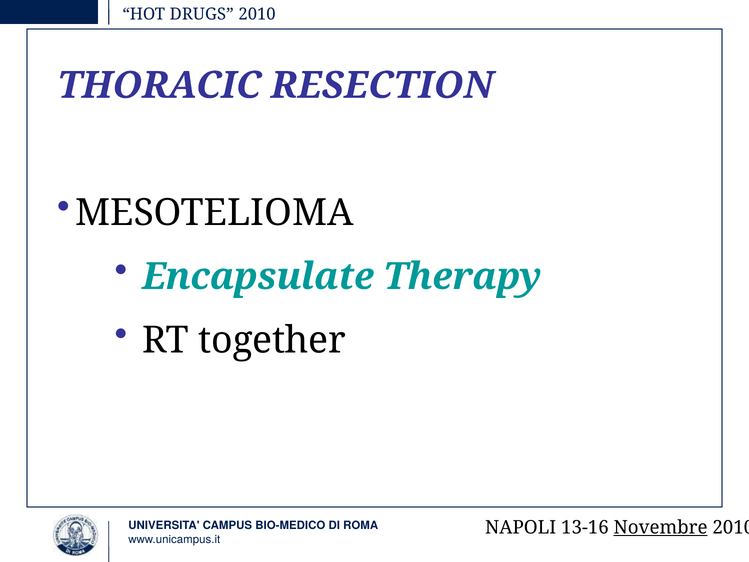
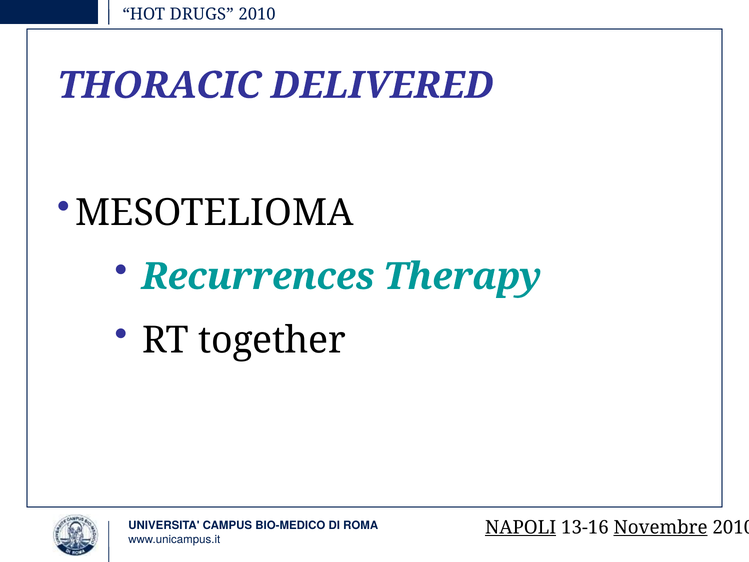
RESECTION: RESECTION -> DELIVERED (382, 85)
Encapsulate: Encapsulate -> Recurrences (258, 276)
NAPOLI underline: none -> present (521, 527)
